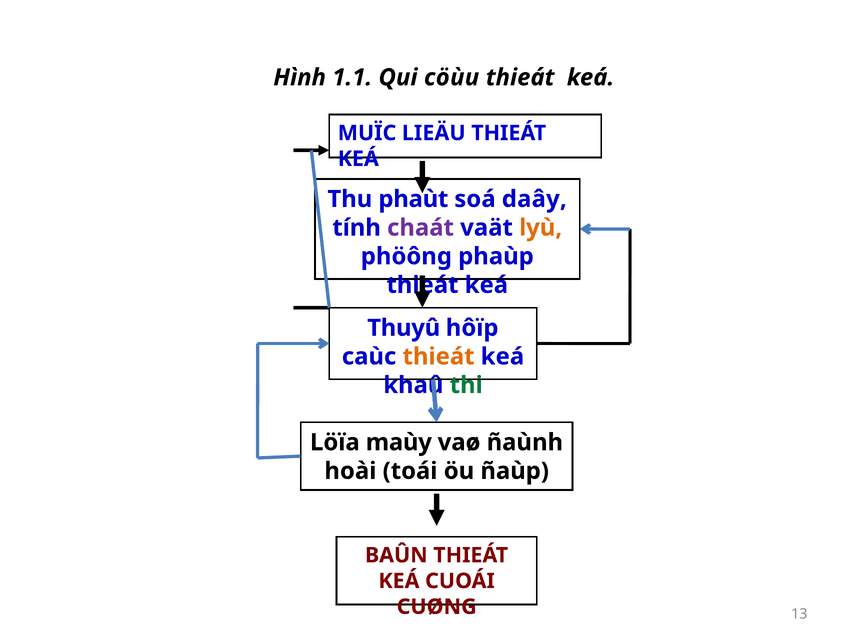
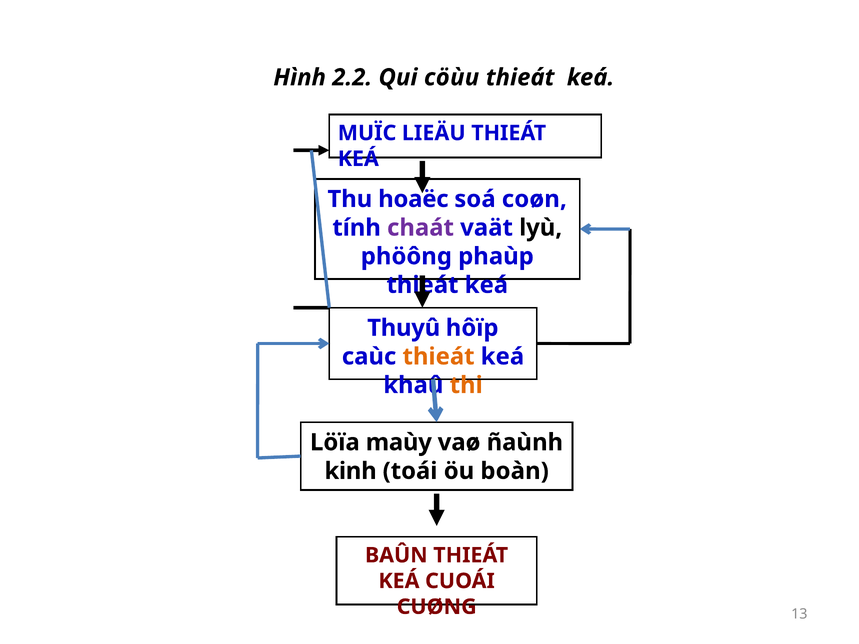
1.1: 1.1 -> 2.2 (352, 77)
phaùt: phaùt -> hoaëc (413, 199)
daây: daây -> coøn (534, 199)
lyù colour: orange -> black (541, 228)
thi colour: green -> orange (466, 385)
hoài: hoài -> kinh (351, 471)
ñaùp: ñaùp -> boàn (515, 471)
